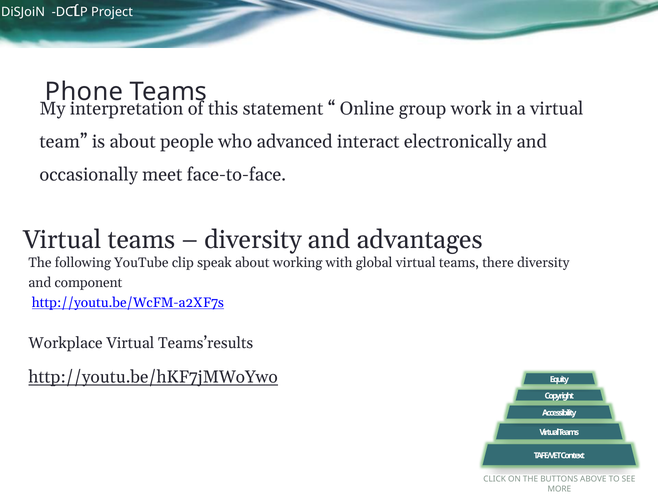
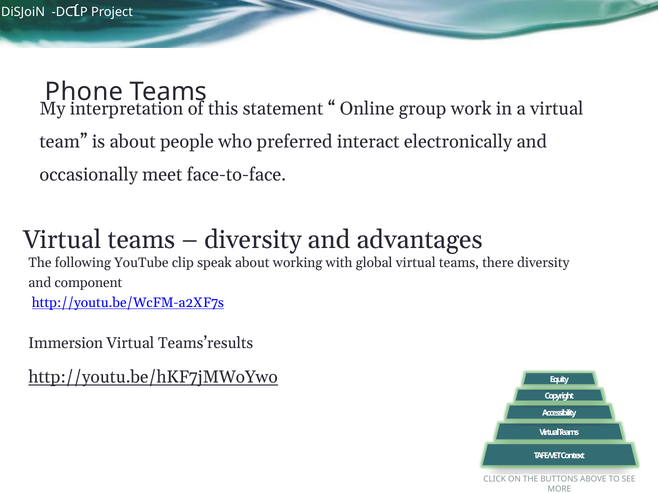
advanced: advanced -> preferred (295, 142)
Workplace: Workplace -> Immersion (66, 343)
